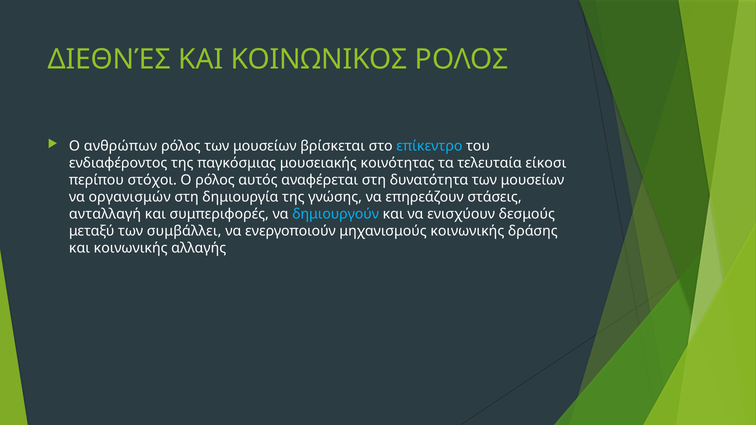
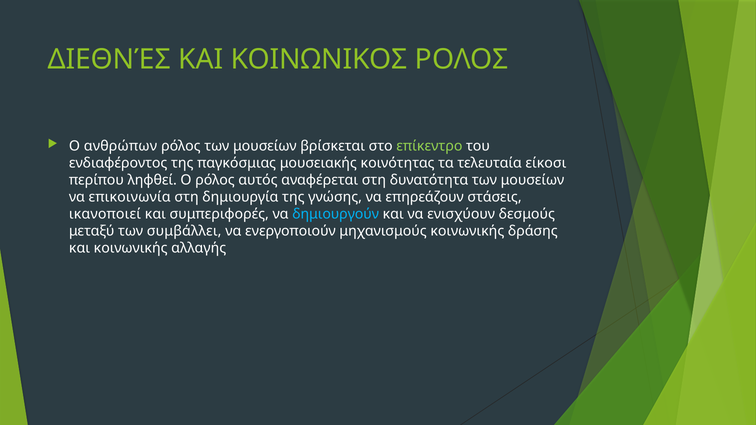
επίκεντρο colour: light blue -> light green (429, 146)
στόχοι: στόχοι -> ληφθεί (152, 180)
οργανισμών: οργανισμών -> επικοινωνία (130, 197)
ανταλλαγή: ανταλλαγή -> ικανοποιεί (105, 214)
